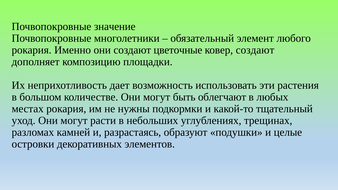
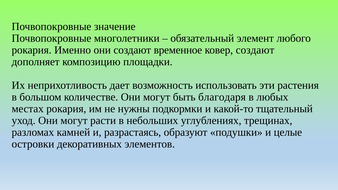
цветочные: цветочные -> временное (178, 50)
облегчают: облегчают -> благодаря (222, 97)
